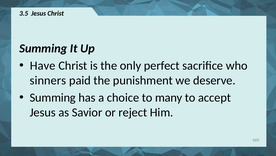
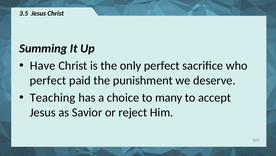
sinners: sinners -> perfect (48, 80)
Summing: Summing -> Teaching (53, 97)
